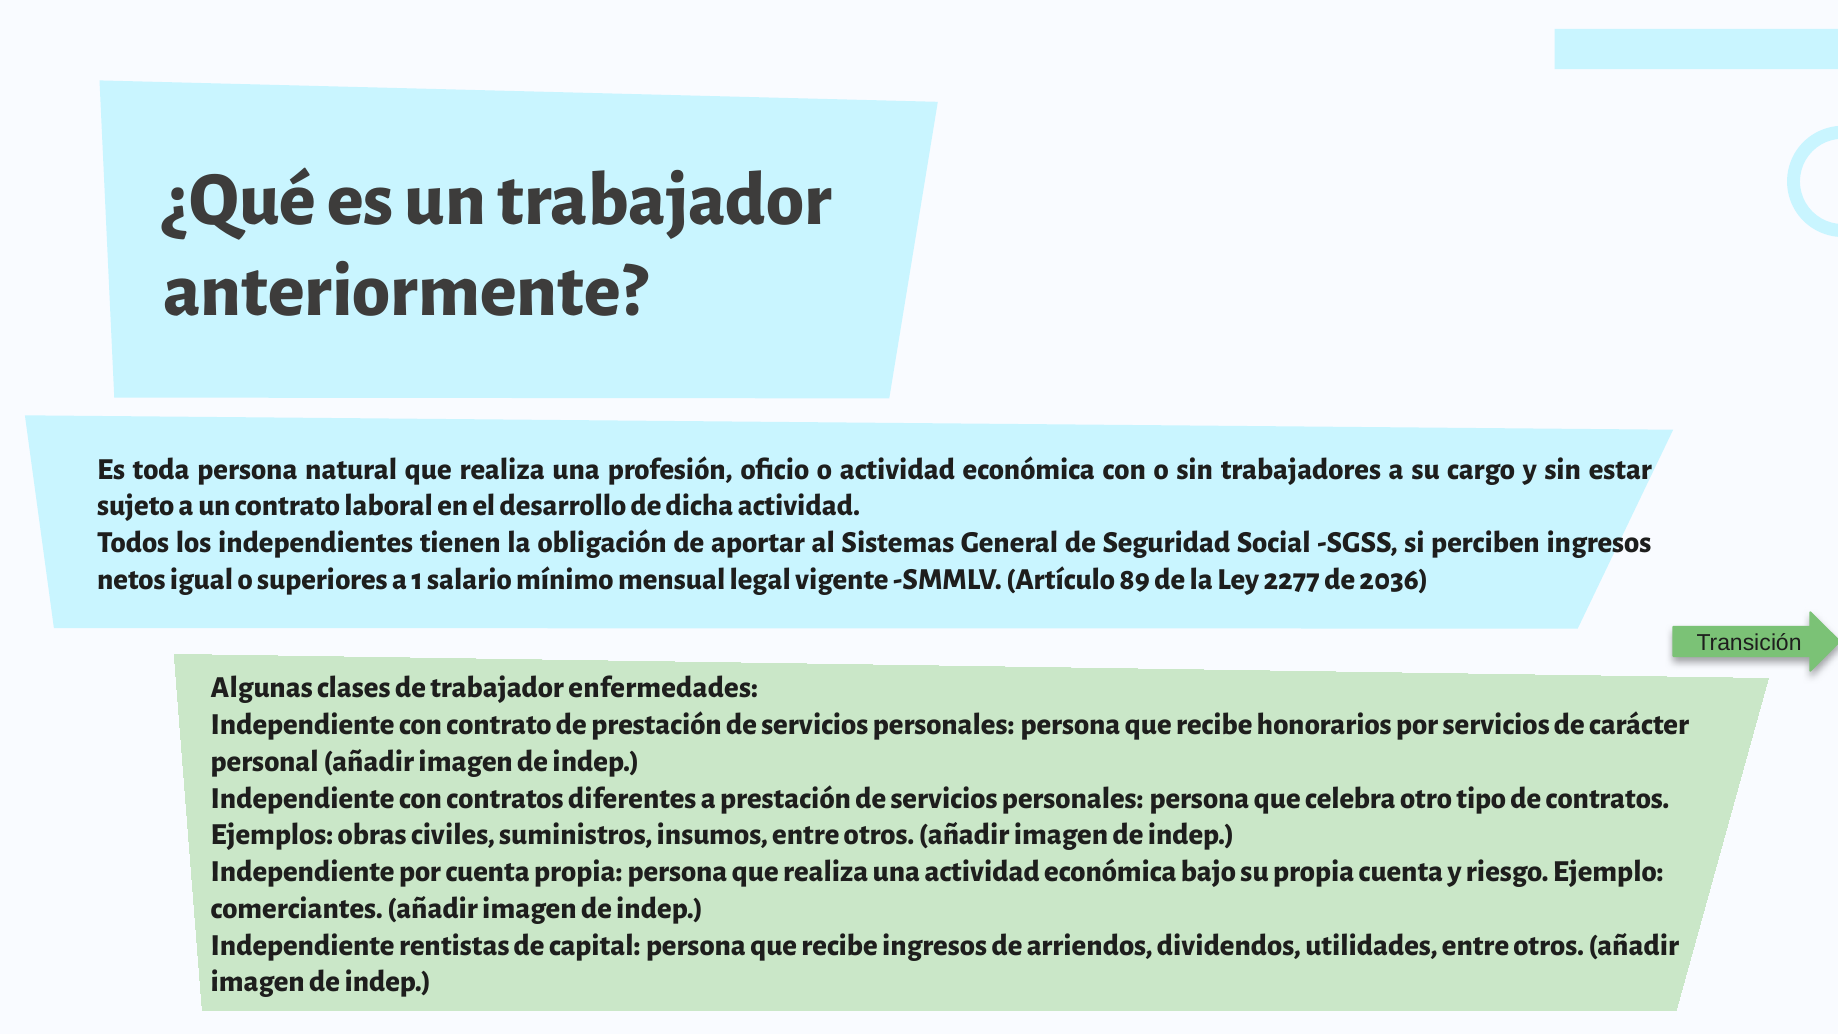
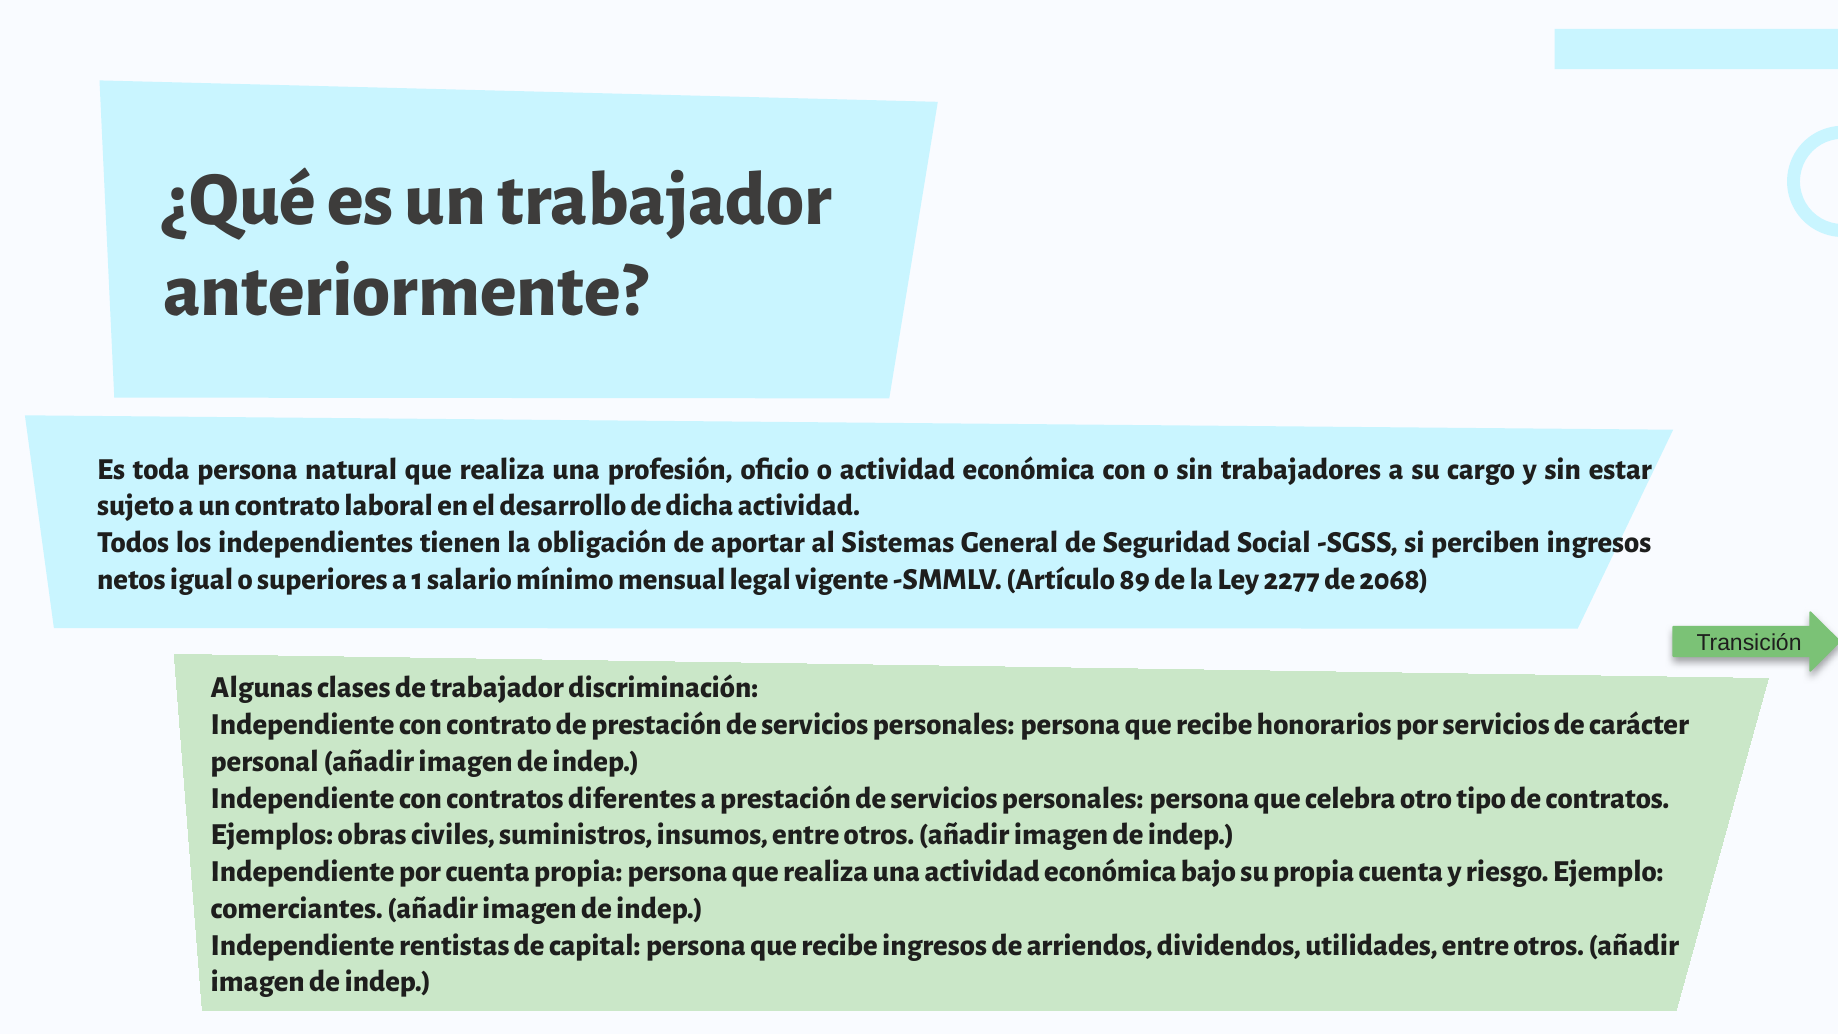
2036: 2036 -> 2068 (1394, 579)
enfermedades: enfermedades -> discriminación (663, 688)
